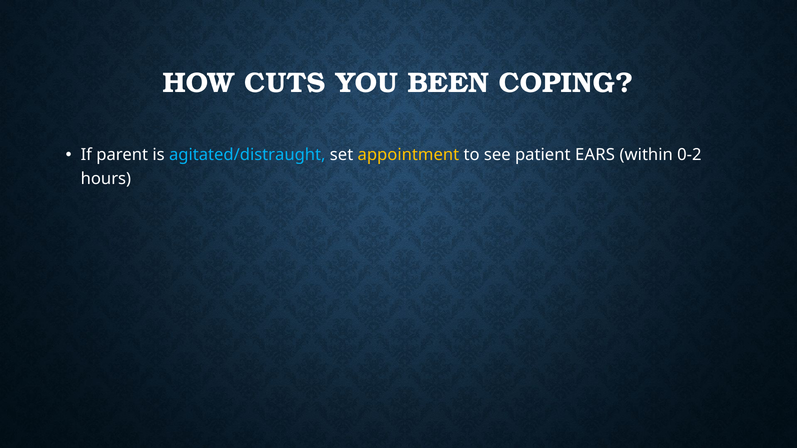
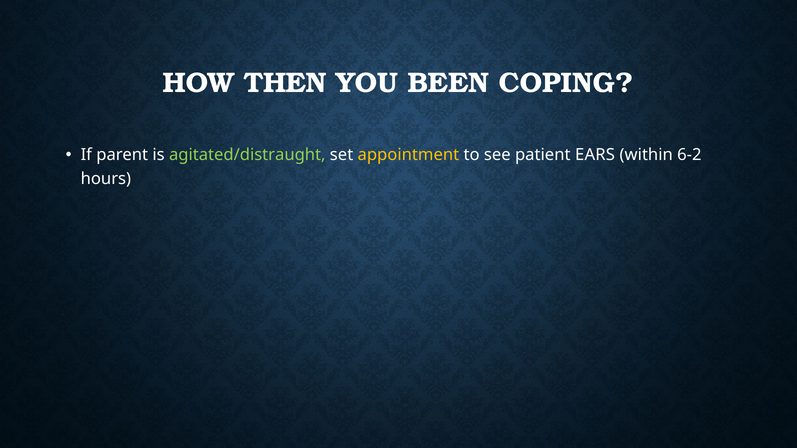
CUTS: CUTS -> THEN (285, 83)
agitated/distraught colour: light blue -> light green (247, 155)
0-2: 0-2 -> 6-2 (689, 155)
